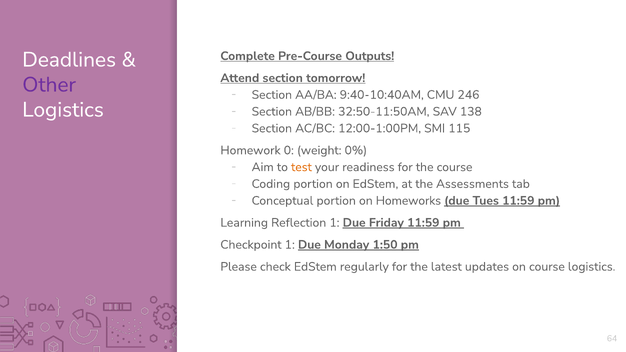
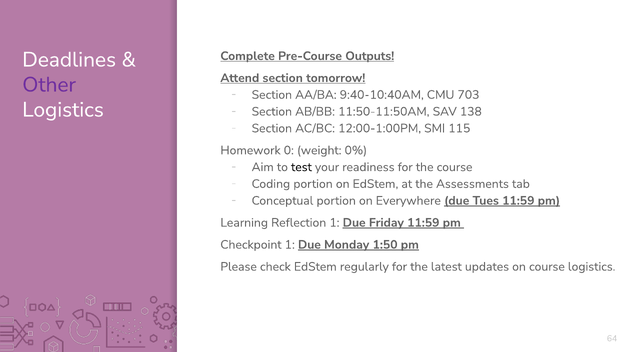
246: 246 -> 703 (468, 95)
32:50-11:50AM: 32:50-11:50AM -> 11:50-11:50AM (384, 112)
test colour: orange -> black (301, 167)
Homeworks: Homeworks -> Everywhere (408, 201)
